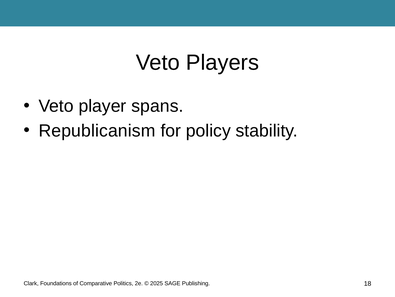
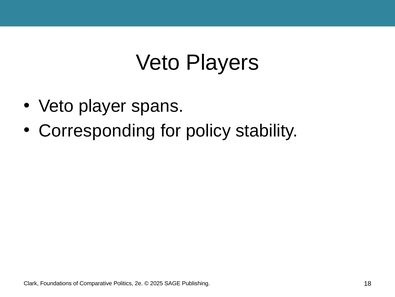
Republicanism: Republicanism -> Corresponding (97, 130)
